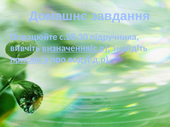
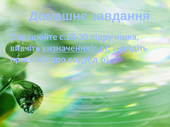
прислів’я underline: present -> none (29, 60)
